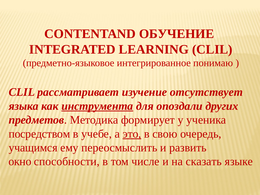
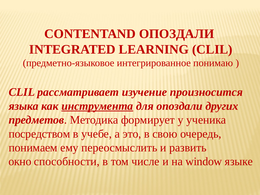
CONTENTAND ОБУЧЕНИЕ: ОБУЧЕНИЕ -> ОПОЗДАЛИ (177, 34)
отсутствует: отсутствует -> произносится (206, 92)
это underline: present -> none (132, 134)
учащимся: учащимся -> понимаем (33, 148)
сказать: сказать -> window (204, 162)
